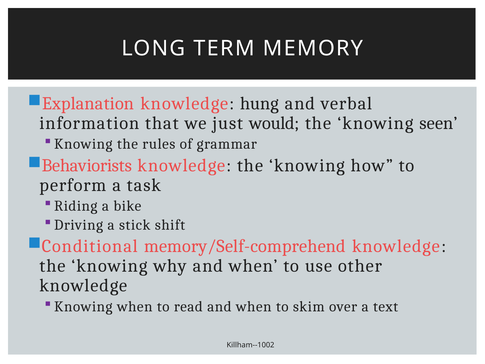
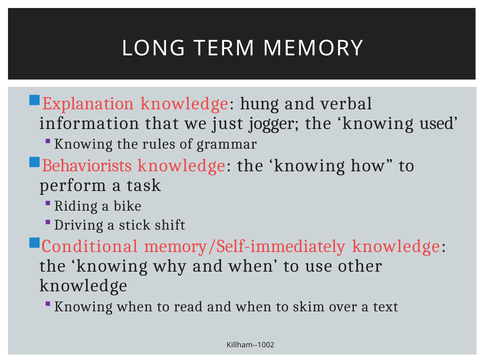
would: would -> jogger (274, 123)
seen: seen -> used (439, 123)
memory/Self-comprehend: memory/Self-comprehend -> memory/Self-immediately (245, 246)
